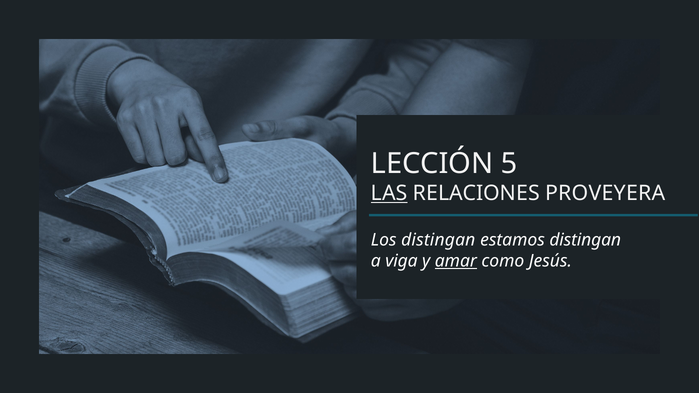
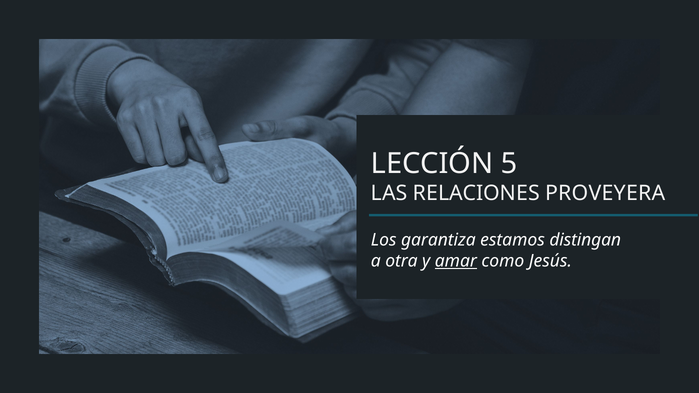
LAS underline: present -> none (389, 193)
Los distingan: distingan -> garantiza (438, 240)
viga: viga -> otra (401, 261)
